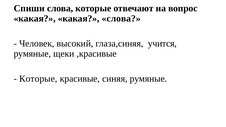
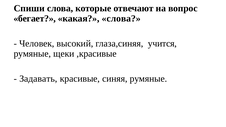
какая: какая -> бегает (35, 18)
Которые: Которые -> Задавать (38, 79)
